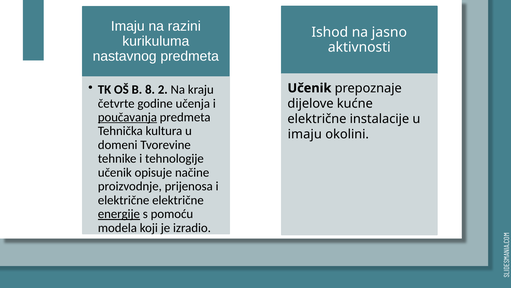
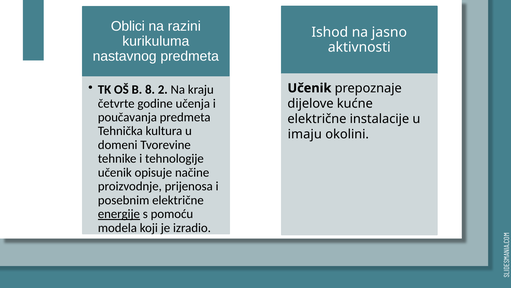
Imaju: Imaju -> Oblici (128, 26)
poučavanja underline: present -> none (127, 117)
električne: električne -> posebnim (124, 200)
